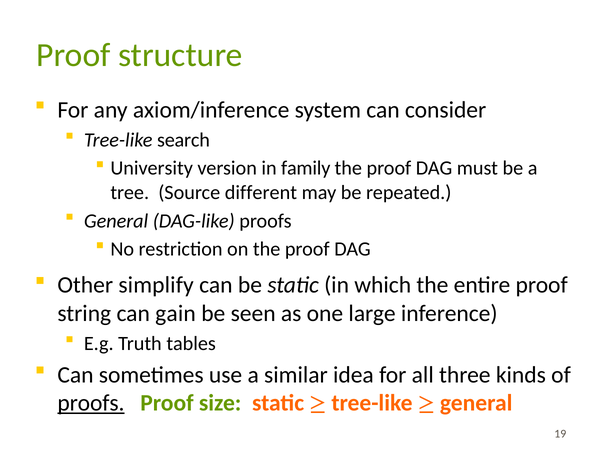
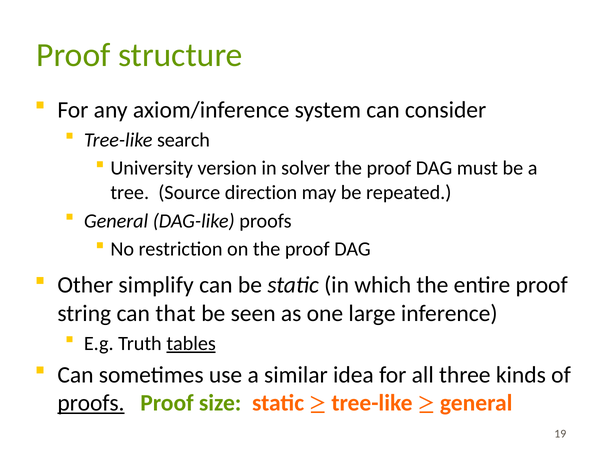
family: family -> solver (306, 168)
different: different -> direction (261, 192)
gain: gain -> that (175, 313)
tables underline: none -> present (191, 343)
